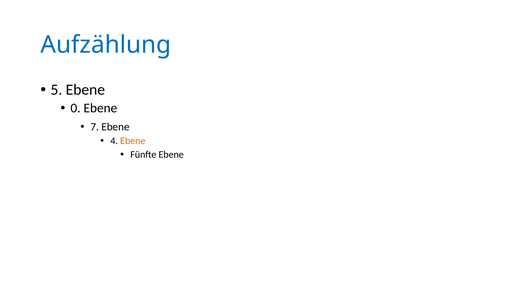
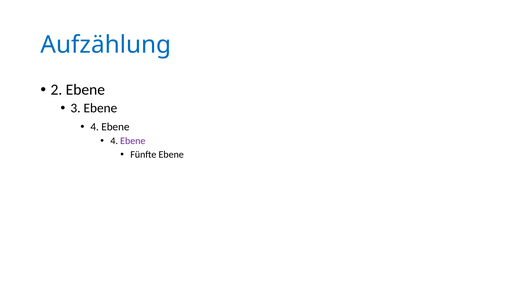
5: 5 -> 2 (56, 90)
0: 0 -> 3 (76, 108)
7: 7 -> 4 (95, 127)
Ebene colour: orange -> purple (133, 141)
